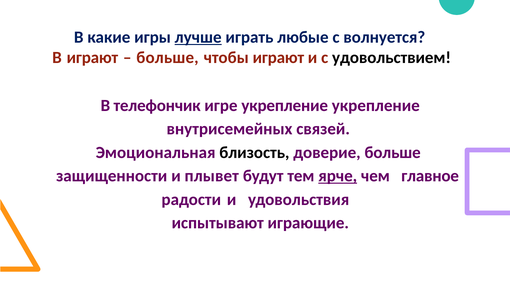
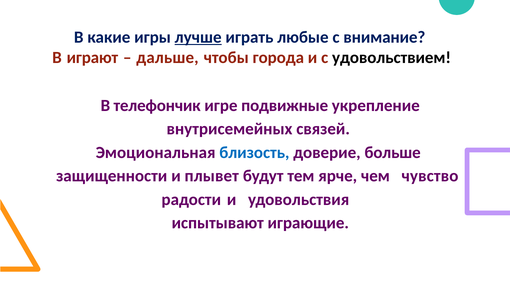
волнуется: волнуется -> внимание (384, 37)
больше: больше -> дальше (167, 58)
чтобы играют: играют -> города (278, 58)
игре укрепление: укрепление -> подвижные (285, 105)
близость colour: black -> blue (254, 152)
ярче underline: present -> none (338, 176)
главное: главное -> чувство (430, 176)
